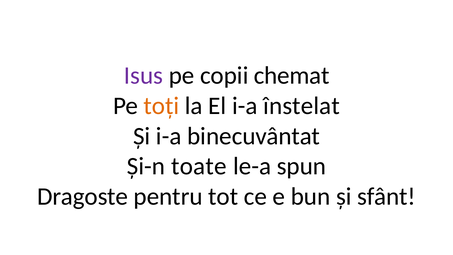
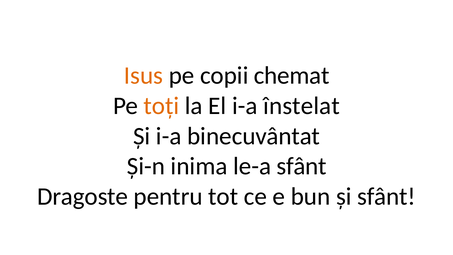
Isus colour: purple -> orange (143, 76)
toate: toate -> inima (199, 166)
le-a spun: spun -> sfânt (302, 166)
